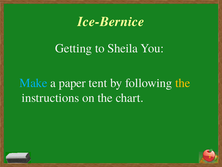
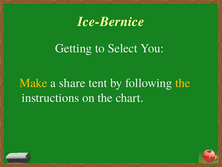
Sheila: Sheila -> Select (123, 48)
Make colour: light blue -> yellow (33, 83)
paper: paper -> share (72, 83)
